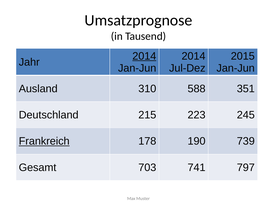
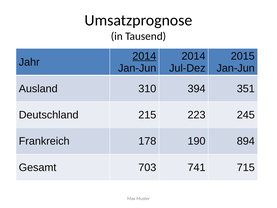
588: 588 -> 394 (197, 89)
Frankreich underline: present -> none (44, 141)
739: 739 -> 894 (246, 141)
797: 797 -> 715 (246, 167)
